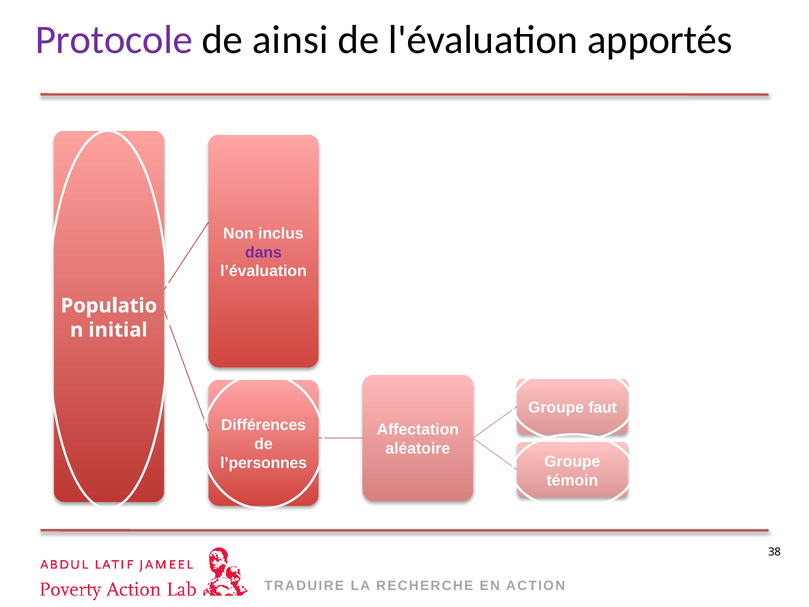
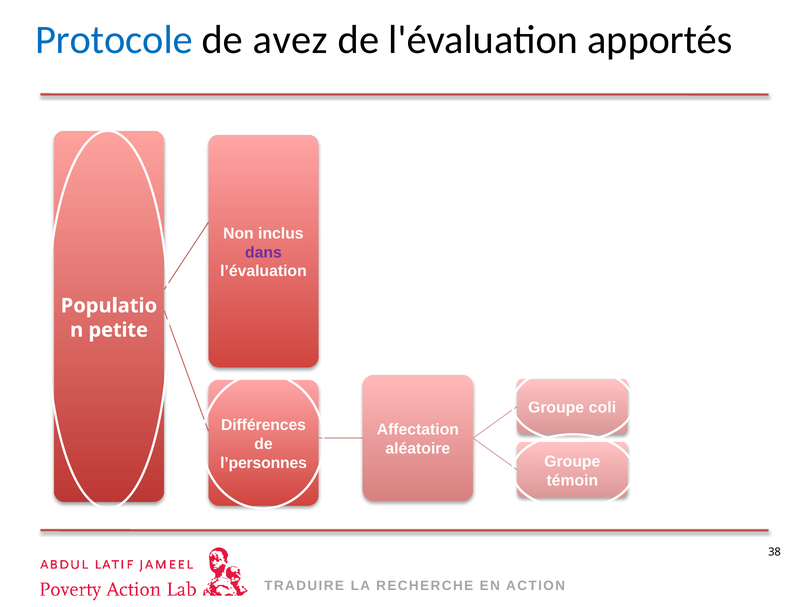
Protocole colour: purple -> blue (114, 40)
ainsi: ainsi -> avez (290, 40)
initial: initial -> petite (118, 330)
faut: faut -> coli (602, 407)
